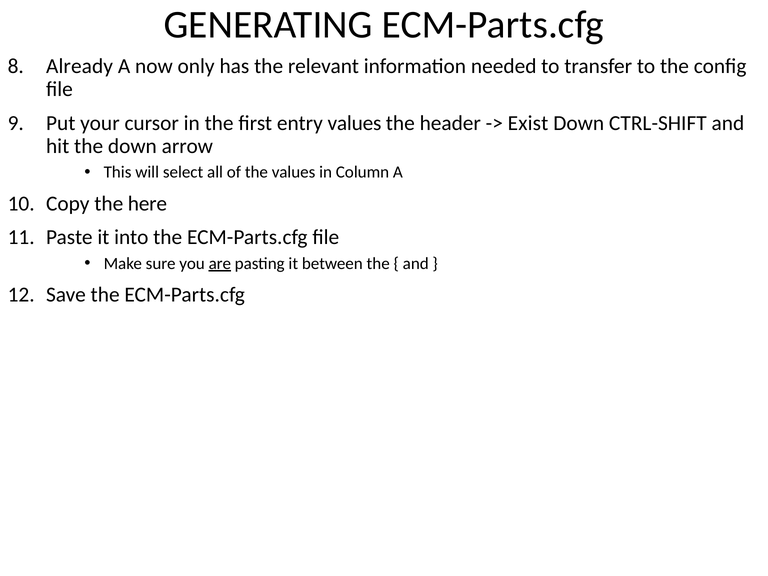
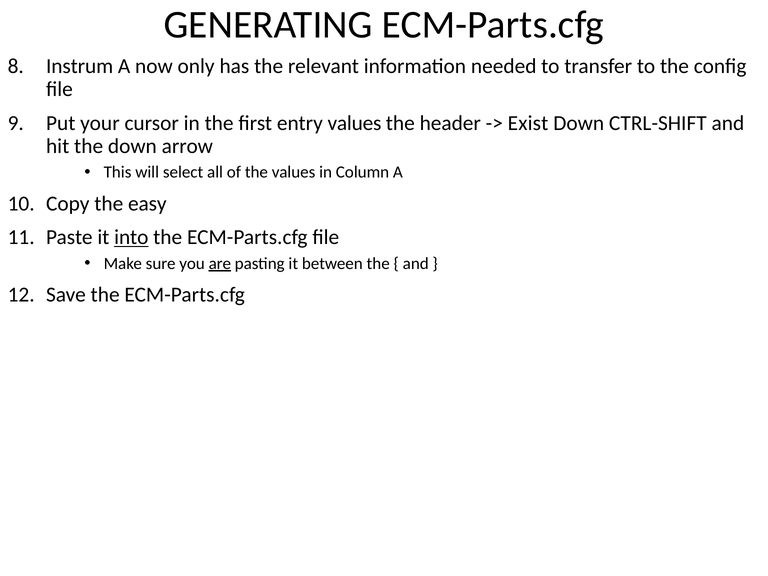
Already: Already -> Instrum (80, 66)
here: here -> easy (147, 204)
into underline: none -> present (131, 237)
